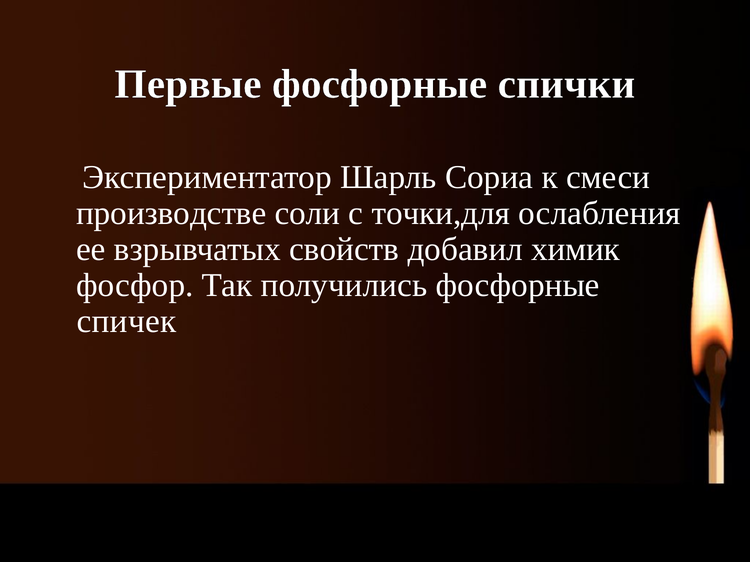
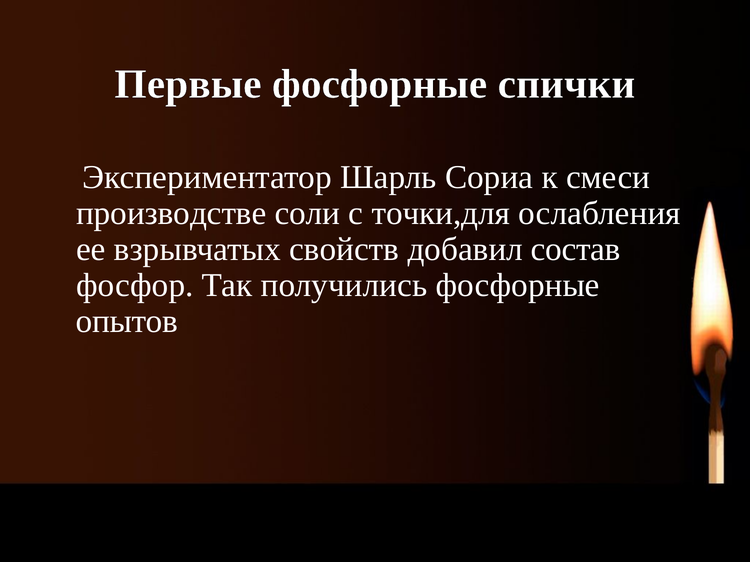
химик: химик -> состав (576, 250)
спичек: спичек -> опытов (127, 322)
